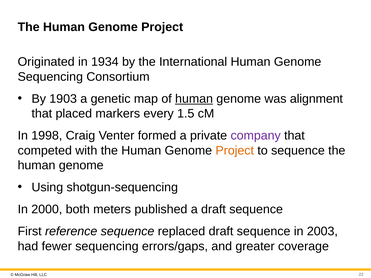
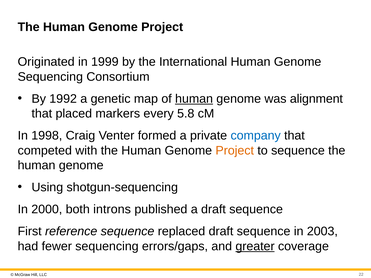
1934: 1934 -> 1999 (105, 62)
1903: 1903 -> 1992 (63, 99)
1.5: 1.5 -> 5.8 (186, 114)
company colour: purple -> blue (256, 136)
meters: meters -> introns (112, 210)
greater underline: none -> present (255, 246)
